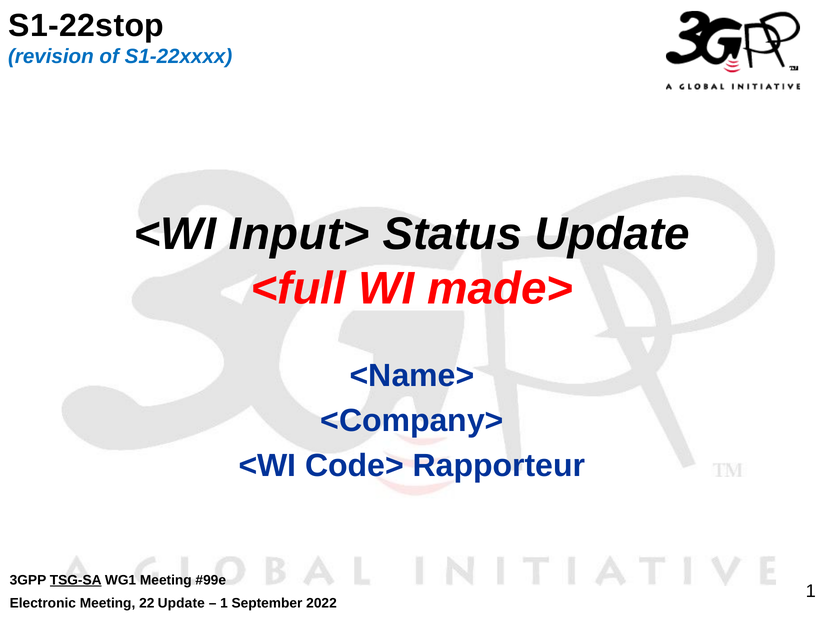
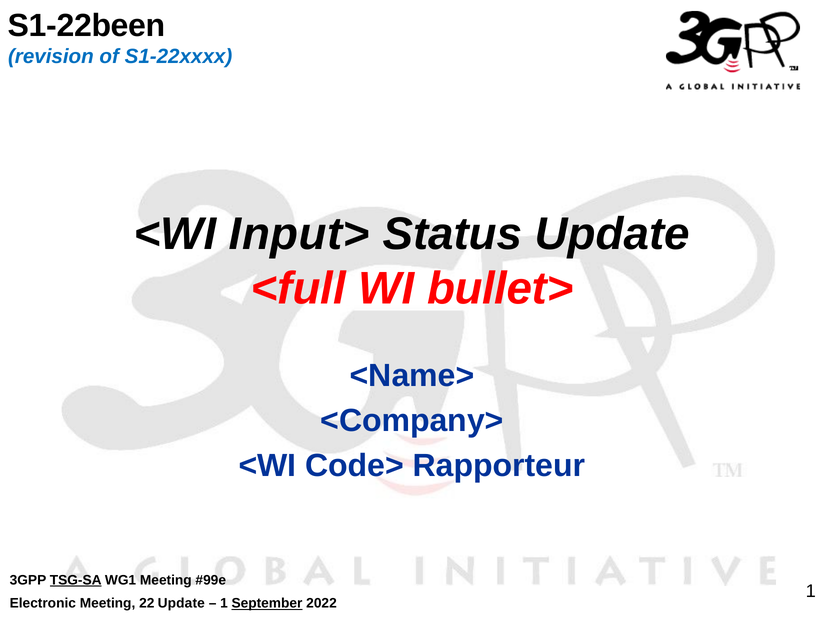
S1-22stop: S1-22stop -> S1-22been (87, 26)
made>: made> -> bullet> (500, 289)
September underline: none -> present (267, 603)
